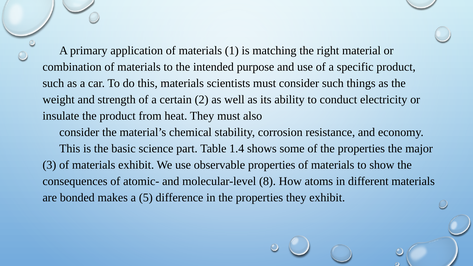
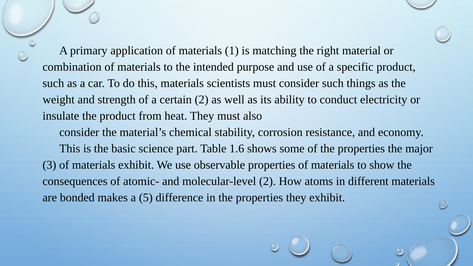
1.4: 1.4 -> 1.6 (237, 149)
molecular-level 8: 8 -> 2 (267, 181)
